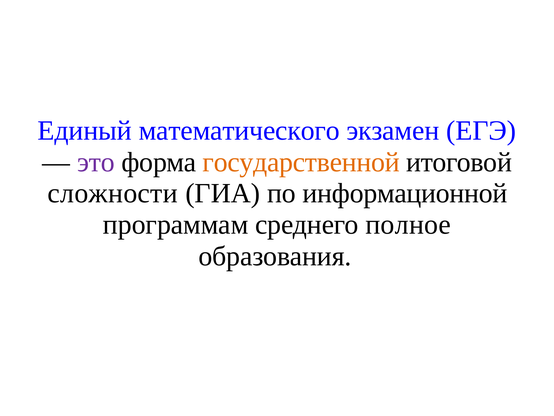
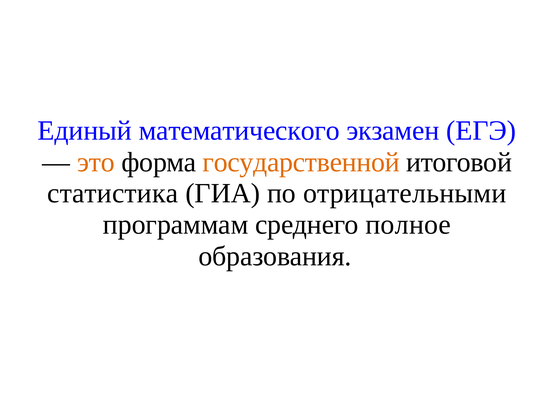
это colour: purple -> orange (96, 162)
сложности: сложности -> статистика (113, 193)
информационной: информационной -> отрицательными (405, 193)
